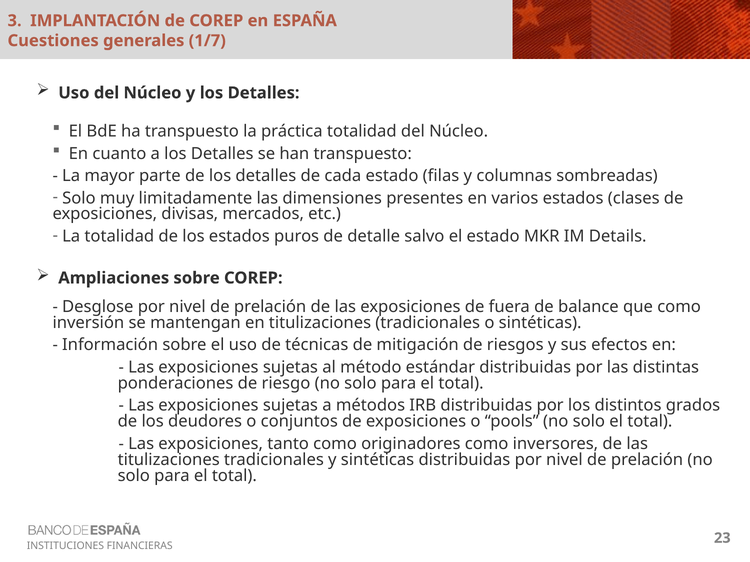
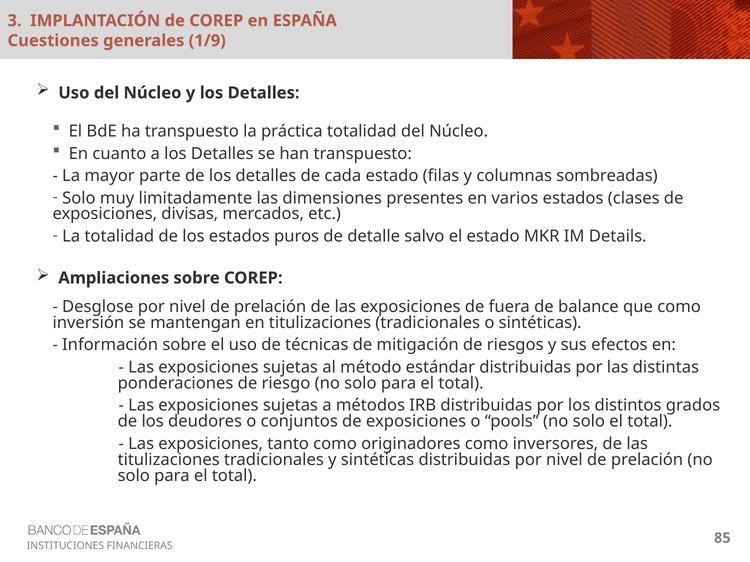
1/7: 1/7 -> 1/9 (207, 41)
23: 23 -> 85 (722, 538)
